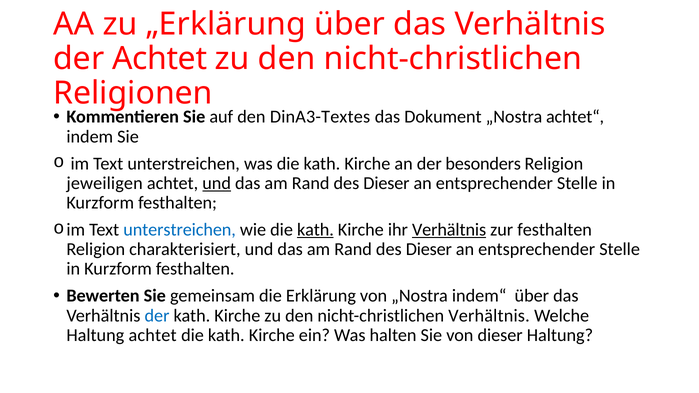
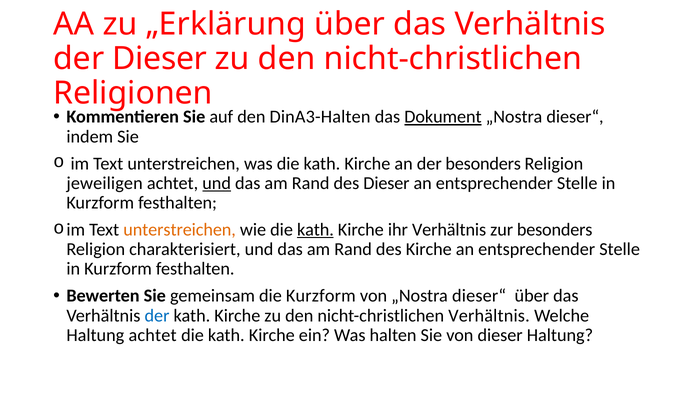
der Achtet: Achtet -> Dieser (160, 59)
DinA3-Textes: DinA3-Textes -> DinA3-Halten (320, 117)
Dokument underline: none -> present (443, 117)
achtet“: achtet“ -> dieser“ (575, 117)
unterstreichen colour: blue -> orange (180, 230)
Verhältnis underline: present -> none (449, 230)
zur festhalten: festhalten -> besonders (555, 230)
Dieser: Dieser -> Kirche (429, 249)
die Erklärung: Erklärung -> Kurzform (321, 296)
von „Nostra indem“: indem“ -> dieser“ (479, 296)
